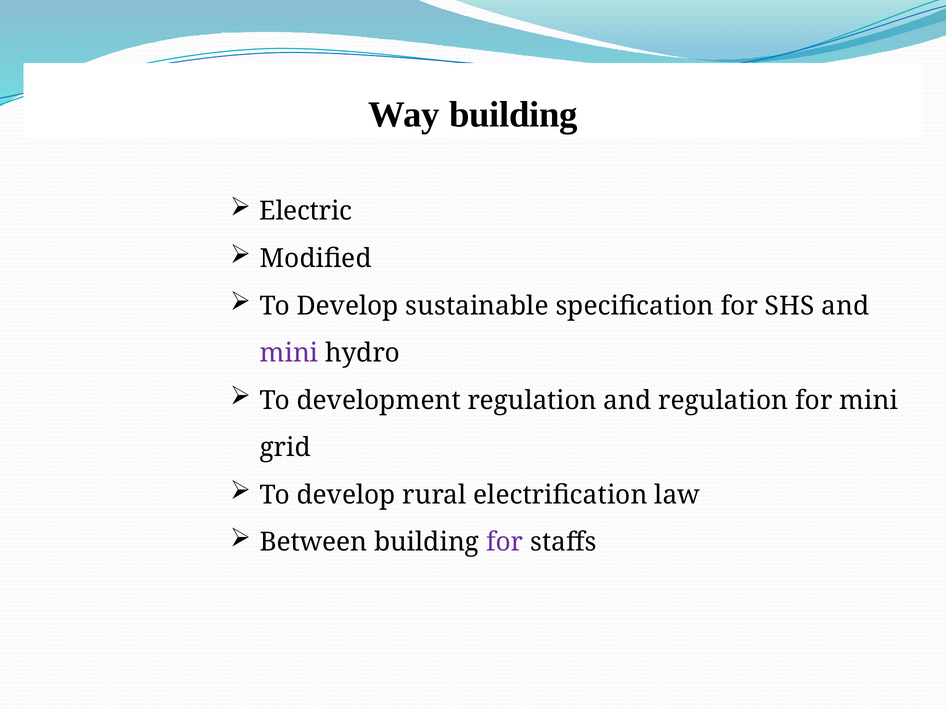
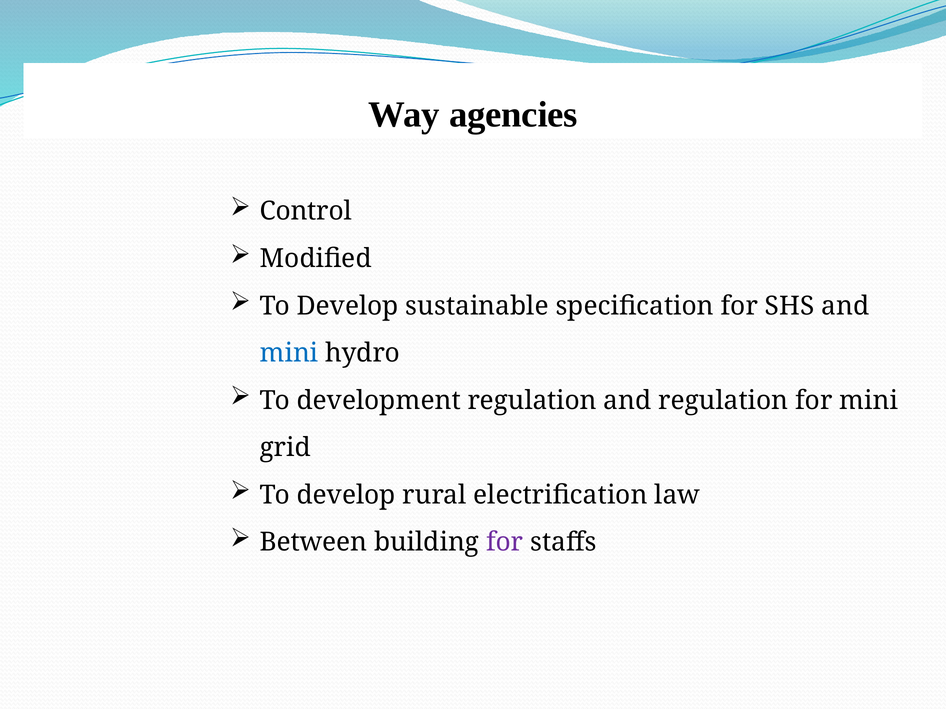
Way building: building -> agencies (513, 114)
Electric: Electric -> Control (306, 211)
mini colour: purple -> blue (289, 353)
